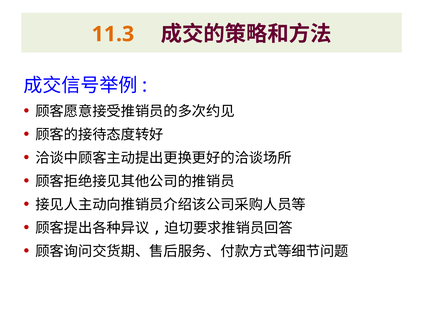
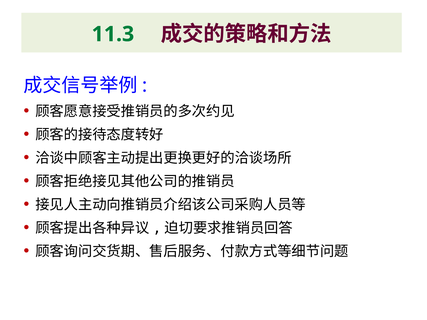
11.3 colour: orange -> green (113, 34)
